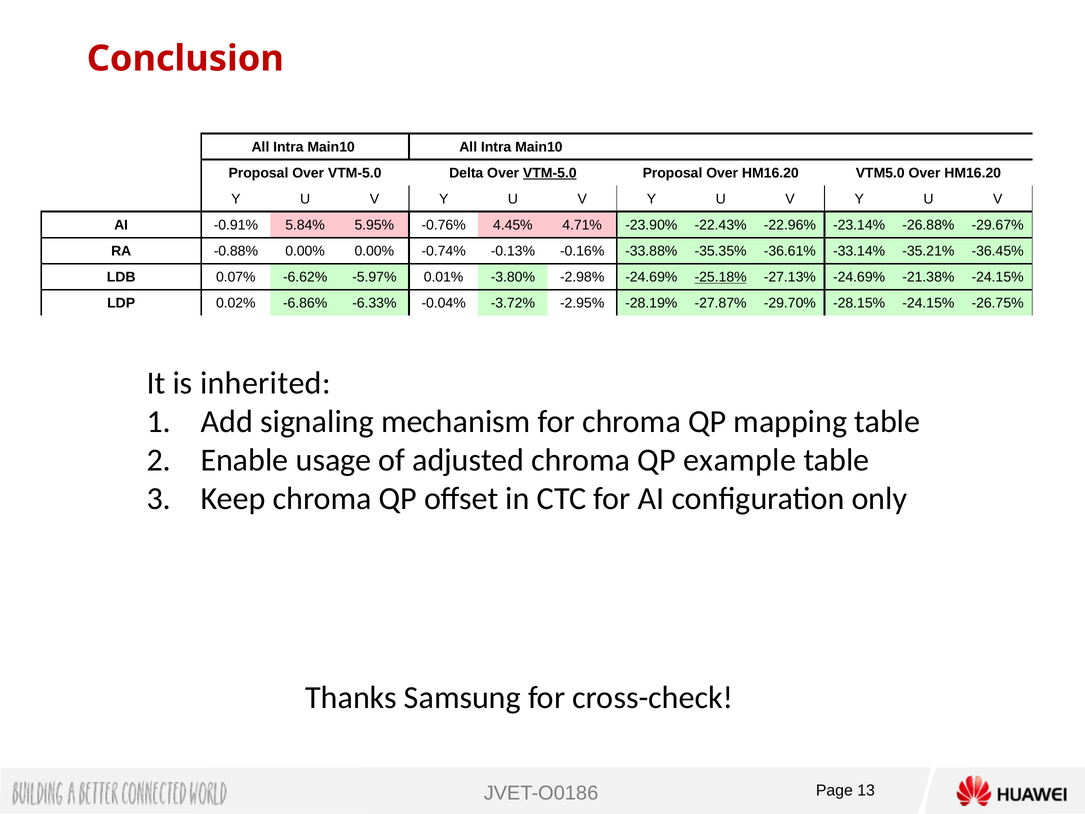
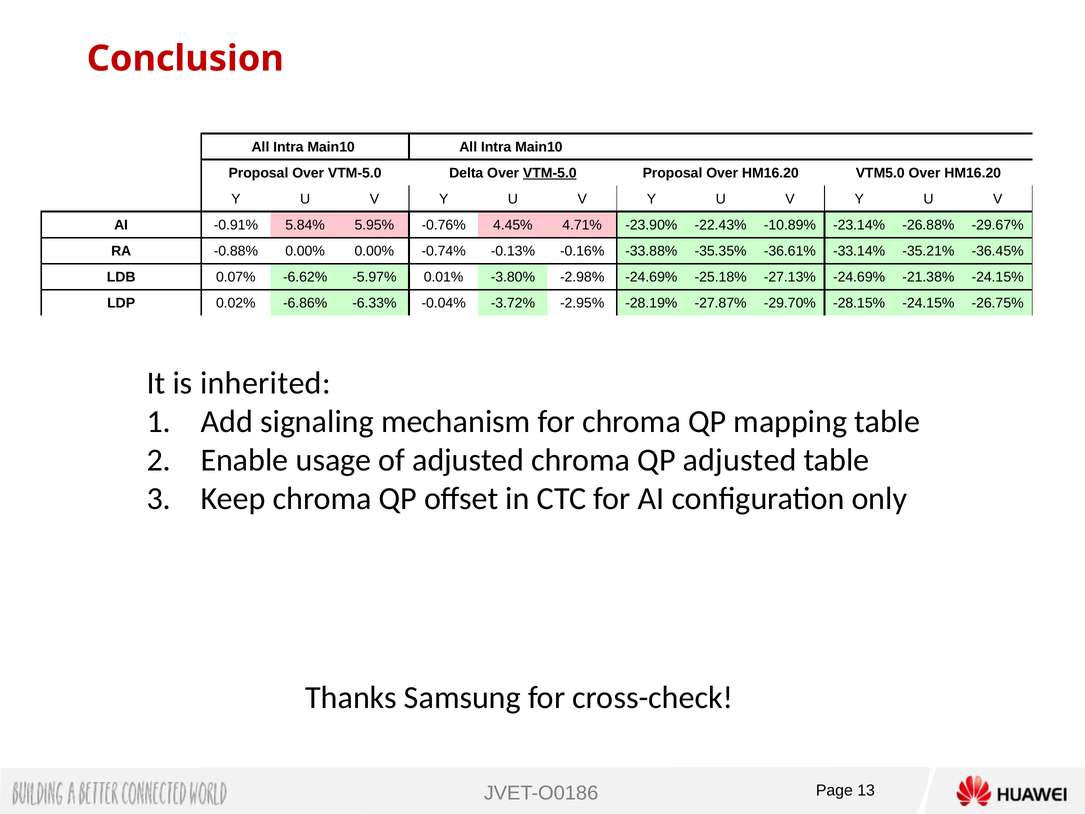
-22.96%: -22.96% -> -10.89% (790, 225)
-25.18% underline: present -> none (721, 277)
QP example: example -> adjusted (740, 460)
